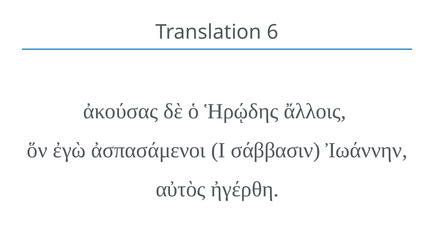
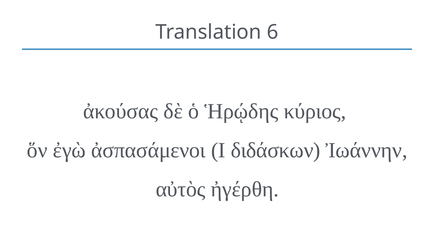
ἄλλοις: ἄλλοις -> κύριος (315, 111)
σάββασιν: σάββασιν -> διδάσκων (276, 150)
